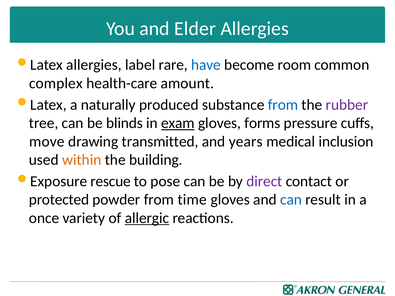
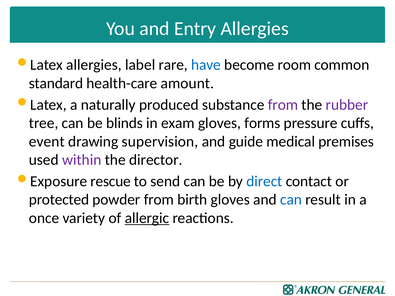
Elder: Elder -> Entry (195, 29)
complex: complex -> standard (56, 83)
from colour: blue -> purple (283, 105)
exam underline: present -> none (178, 123)
move: move -> event (47, 142)
transmitted: transmitted -> supervision (160, 142)
years: years -> guide (246, 142)
inclusion: inclusion -> premises (346, 142)
within colour: orange -> purple (82, 160)
building: building -> director (156, 160)
pose: pose -> send (165, 181)
direct colour: purple -> blue (264, 181)
time: time -> birth (192, 200)
